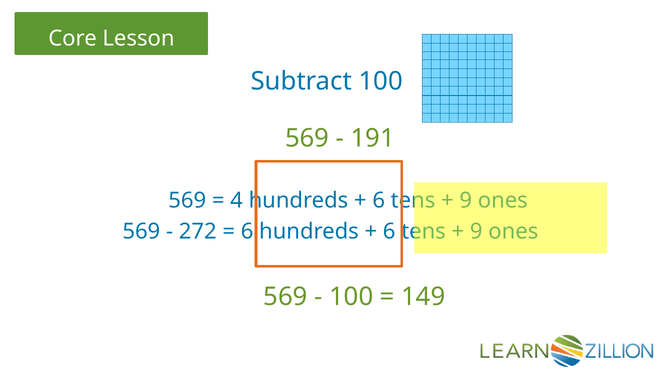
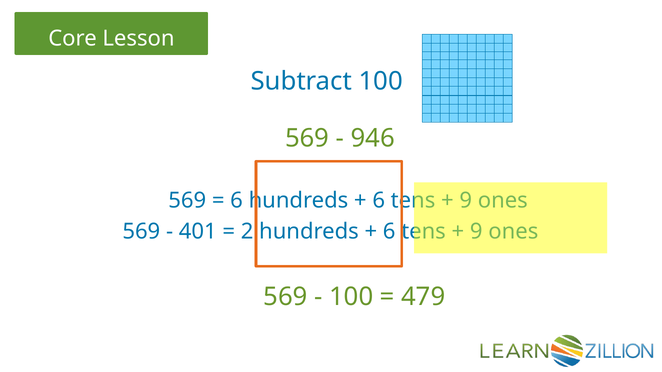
191: 191 -> 946 (373, 138)
4: 4 -> 6 (237, 201)
272: 272 -> 401 (198, 232)
6: 6 -> 2 (247, 232)
149: 149 -> 479 (423, 297)
